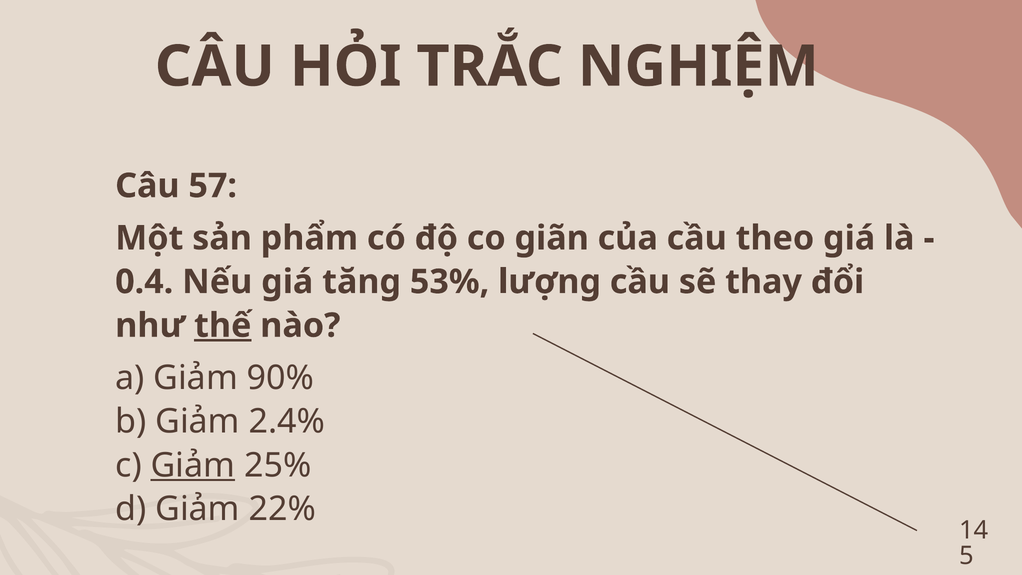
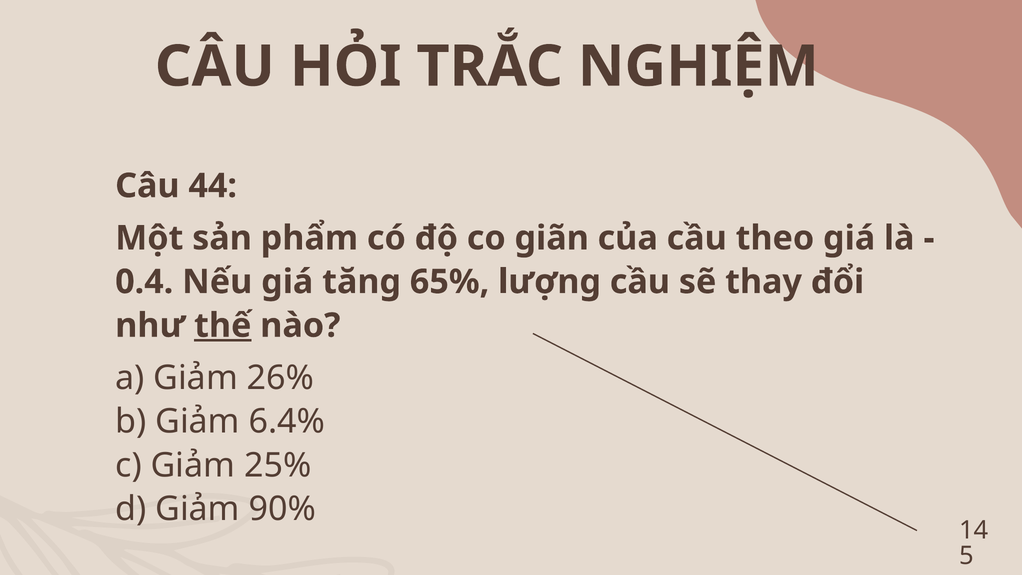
57: 57 -> 44 (213, 186)
53%: 53% -> 65% (450, 282)
90%: 90% -> 26% (280, 378)
2.4%: 2.4% -> 6.4% (287, 421)
Giảm underline: present -> none (193, 465)
22%: 22% -> 90% (282, 509)
